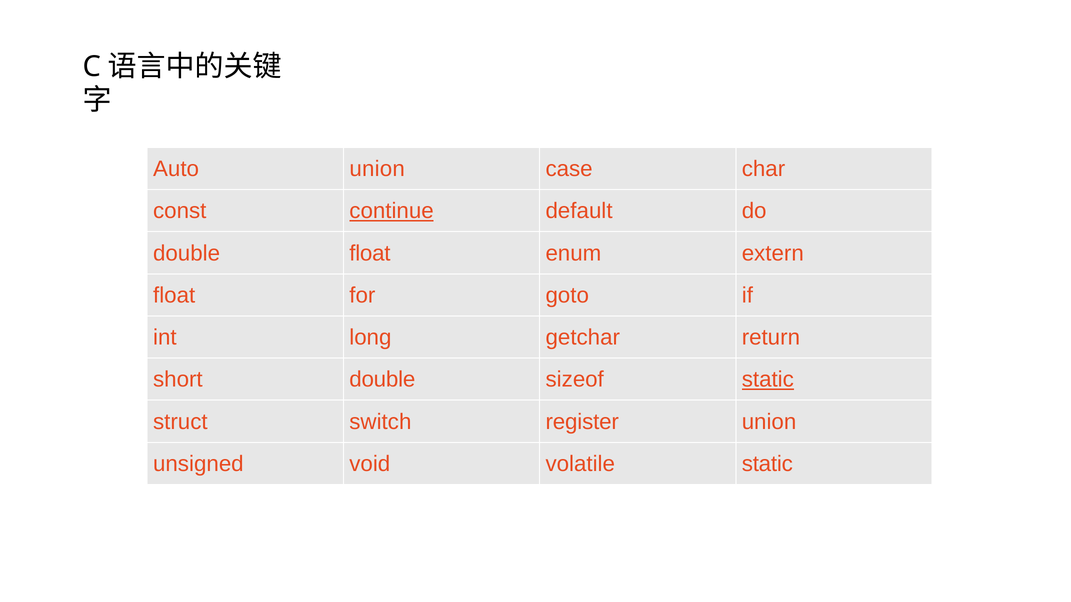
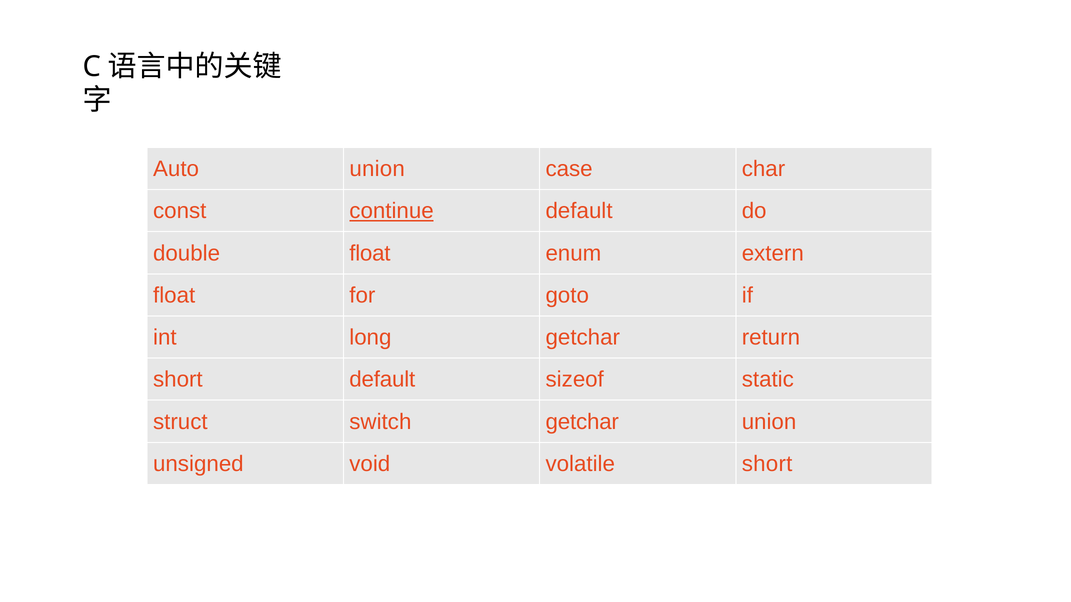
short double: double -> default (382, 380)
static underline: present -> none (768, 380)
switch register: register -> getchar (582, 422)
volatile static: static -> short (767, 464)
